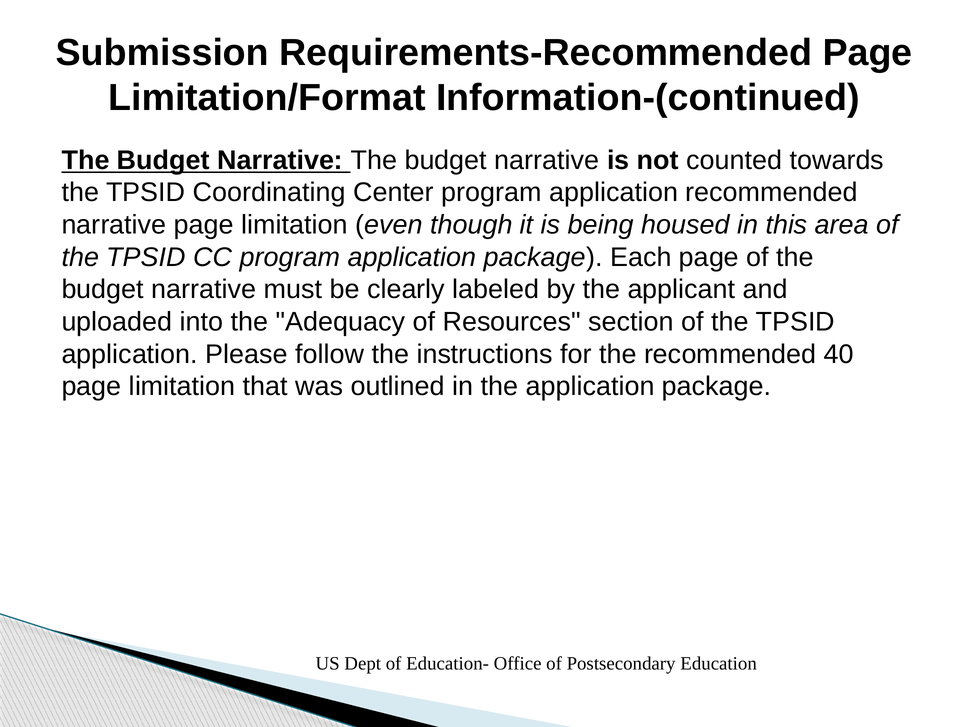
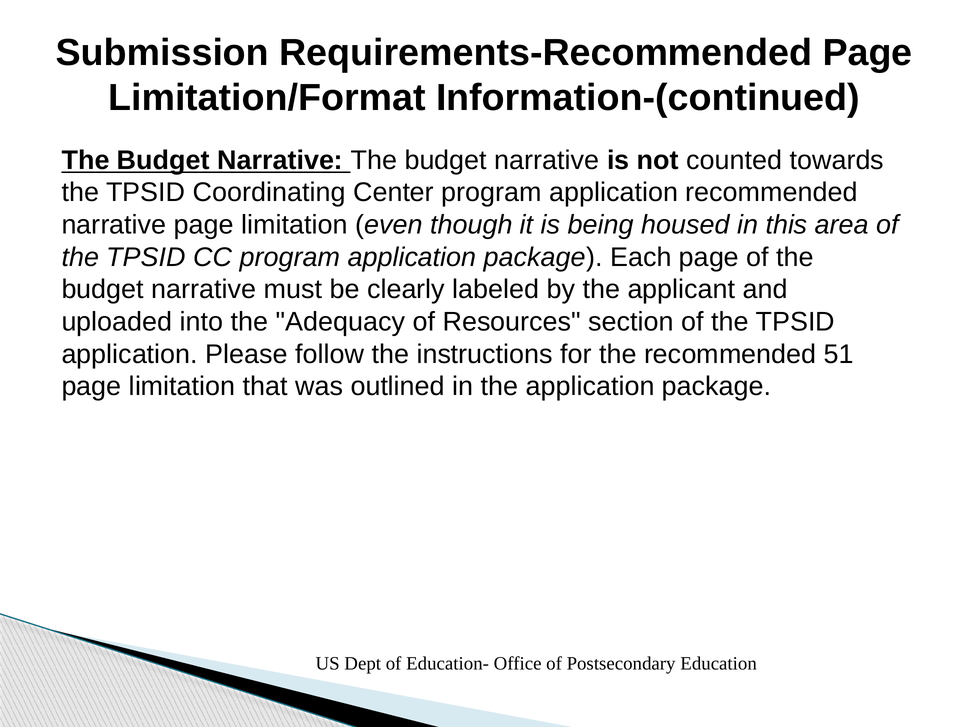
40: 40 -> 51 (839, 354)
